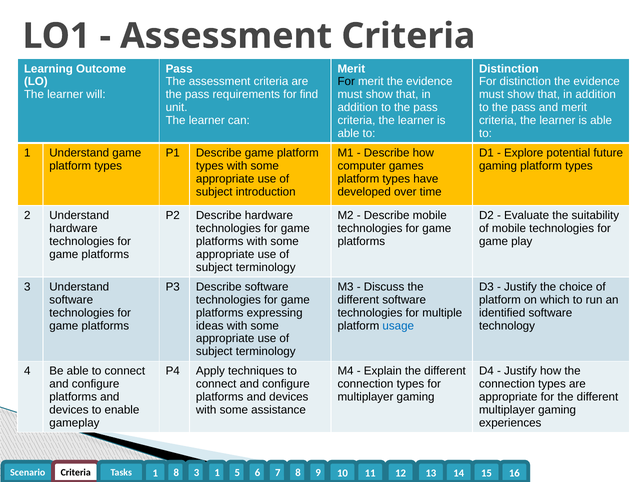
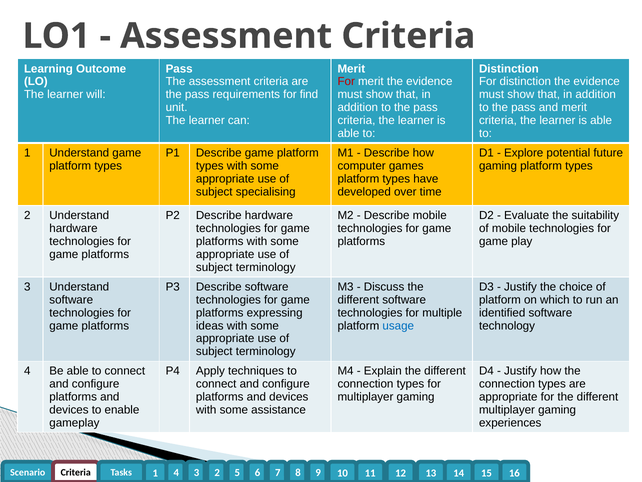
For colour: black -> red (346, 82)
introduction: introduction -> specialising (266, 192)
1 8: 8 -> 4 (176, 472)
3 1: 1 -> 2 (217, 472)
